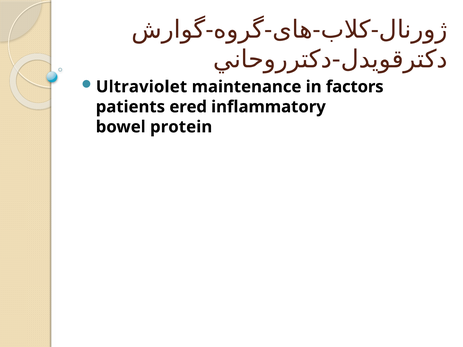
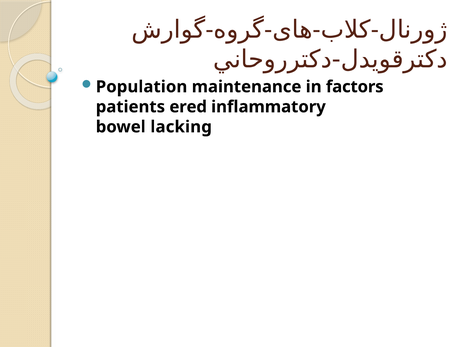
Ultraviolet: Ultraviolet -> Population (142, 87)
protein: protein -> lacking (181, 127)
